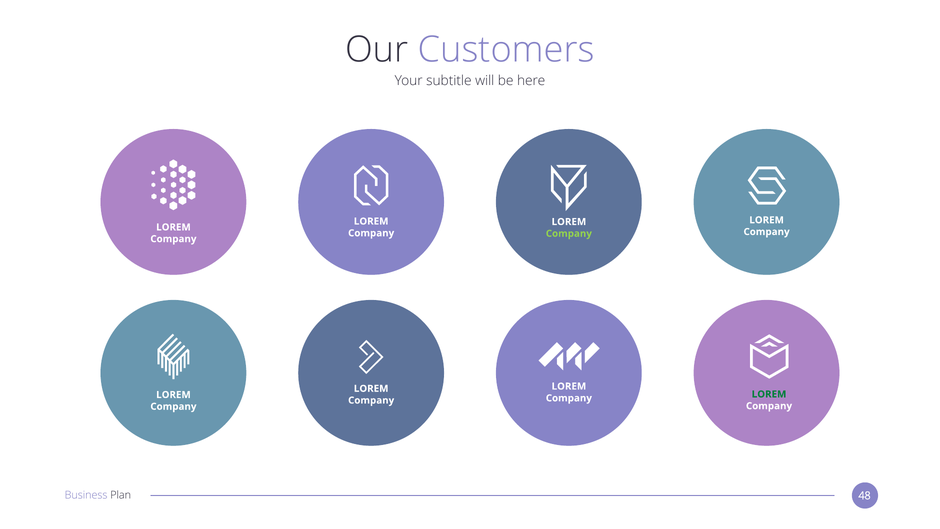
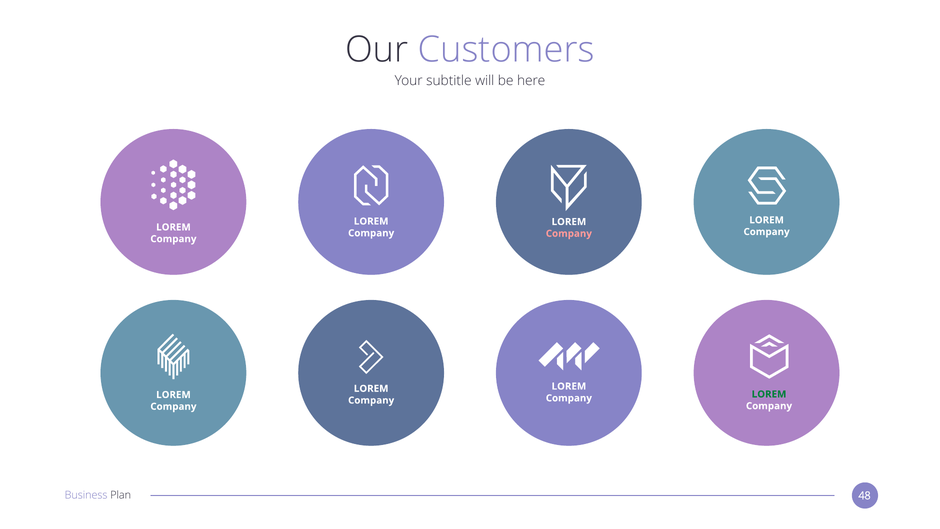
Company colour: light green -> pink (569, 233)
